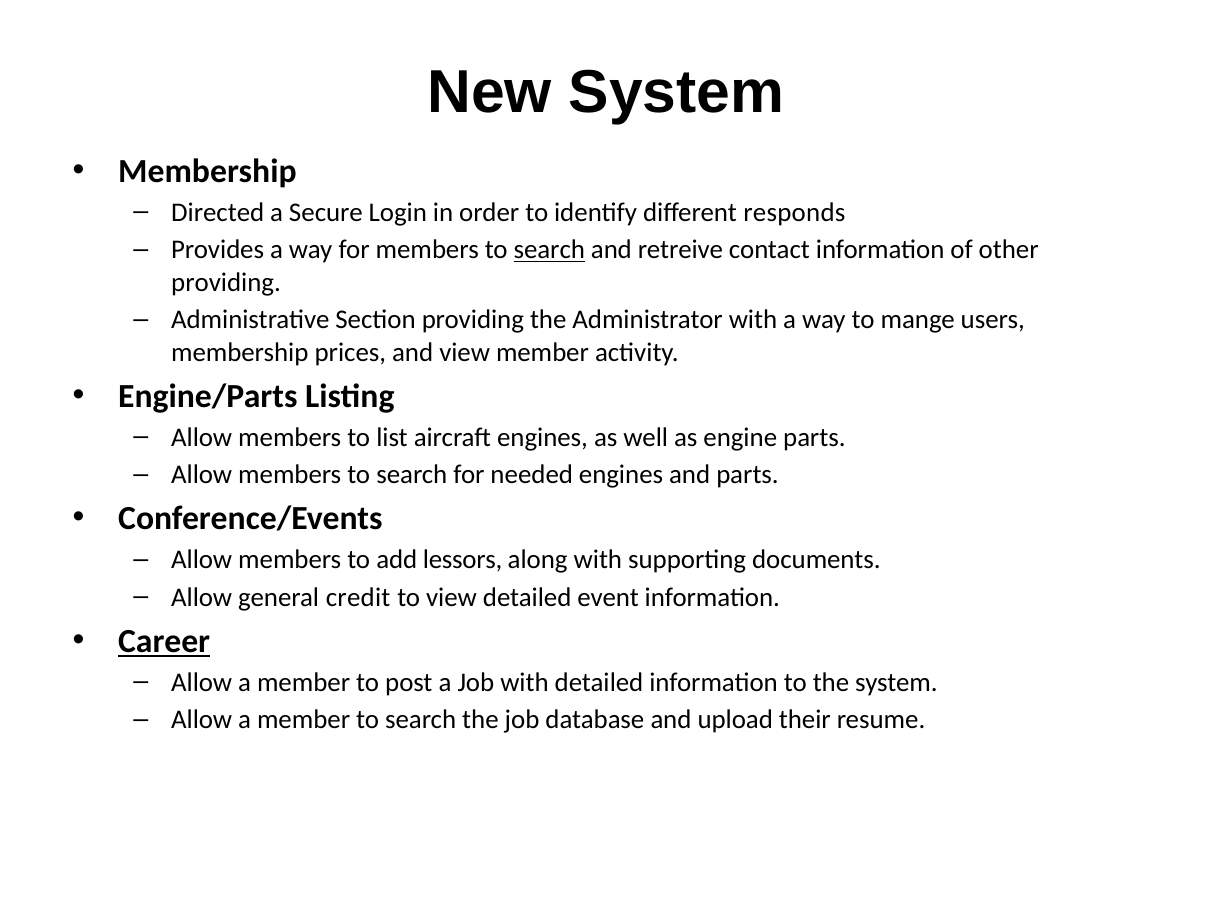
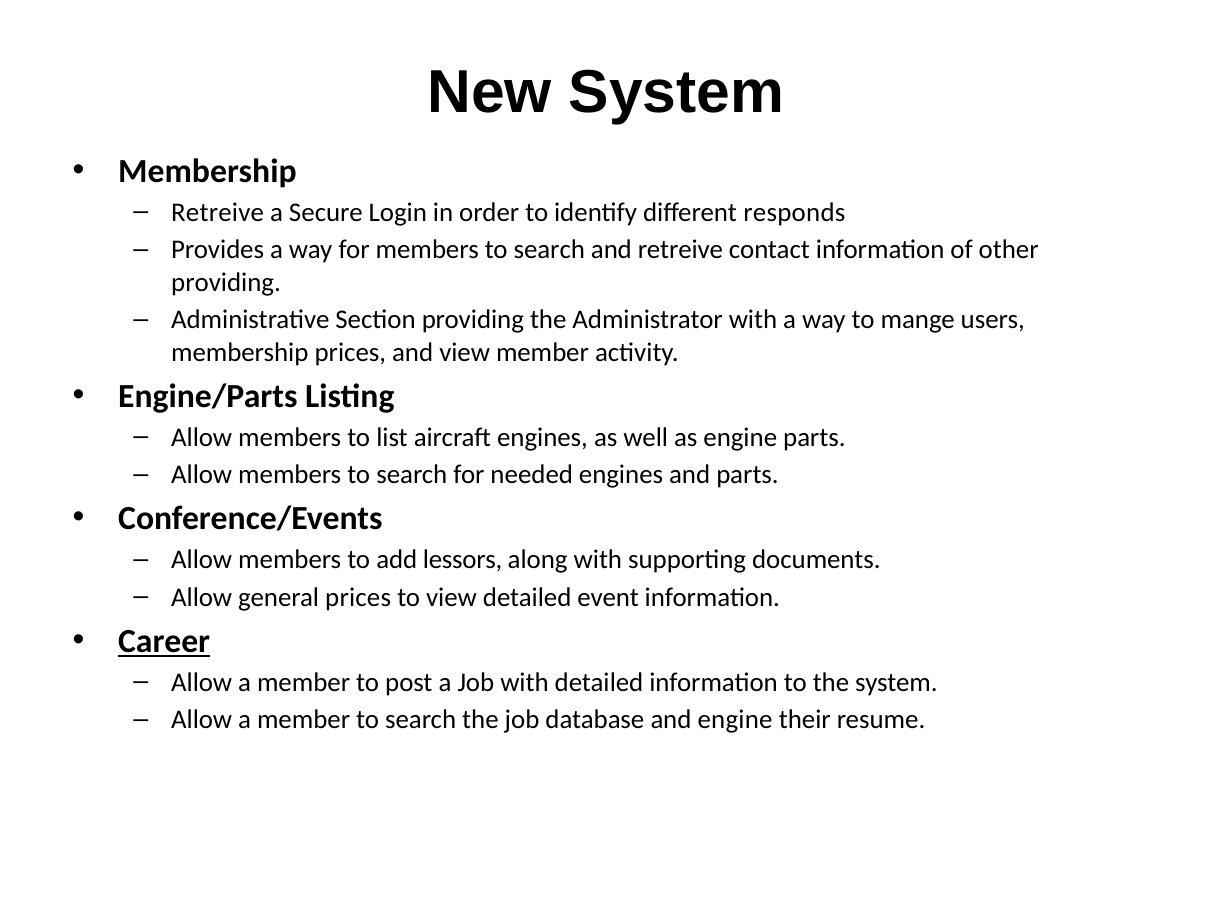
Directed: Directed -> Retreive (218, 212)
search underline: present -> none (549, 250)
general credit: credit -> prices (358, 597)
and upload: upload -> engine (735, 720)
